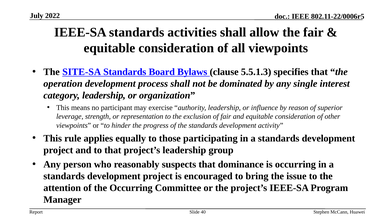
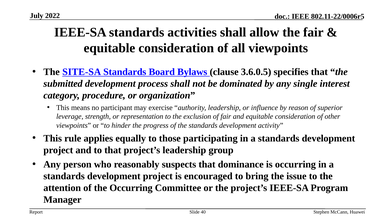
5.5.1.3: 5.5.1.3 -> 3.6.0.5 (256, 72)
operation: operation -> submitted (63, 84)
category leadership: leadership -> procedure (104, 95)
